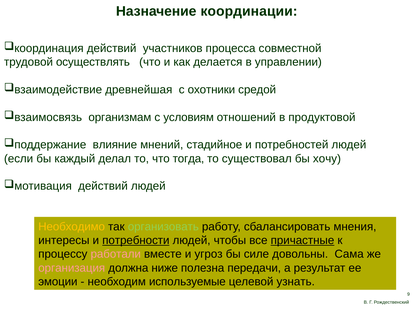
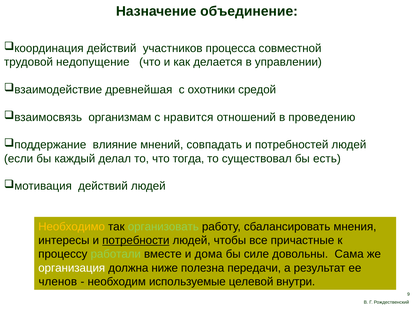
координации: координации -> объединение (249, 11)
осуществлять: осуществлять -> недопущение (93, 62)
условиям: условиям -> нравится (188, 117)
продуктовой: продуктовой -> проведению (322, 117)
стадийное: стадийное -> совпадать (214, 145)
хочу: хочу -> есть (327, 159)
причастные underline: present -> none (302, 241)
работали colour: pink -> light green (116, 255)
угроз: угроз -> дома (208, 255)
организация colour: pink -> white (72, 268)
эмоции: эмоции -> членов (58, 282)
узнать: узнать -> внутри (296, 282)
